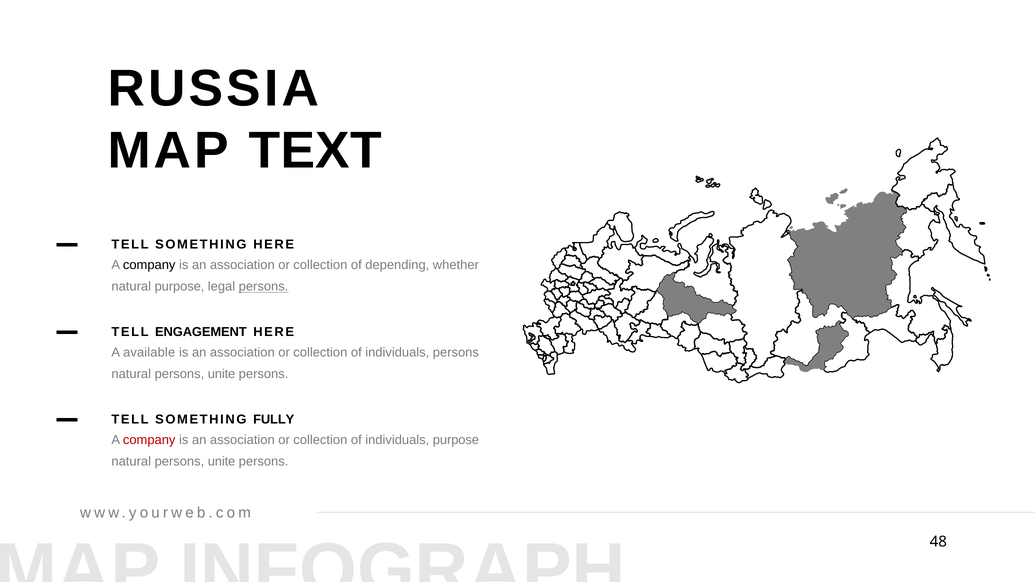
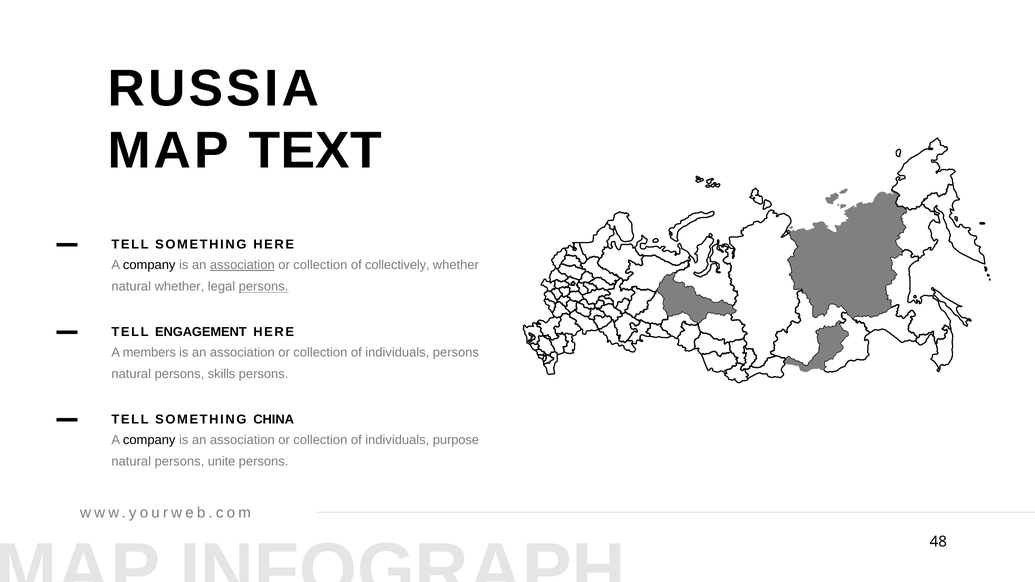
association underline: none -> present (242, 265)
depending: depending -> collectively (397, 265)
natural purpose: purpose -> whether (179, 287)
available: available -> members (149, 353)
unite: unite -> skills (222, 374)
FULLY: FULLY -> CHINA (274, 420)
company colour: red -> black (149, 440)
